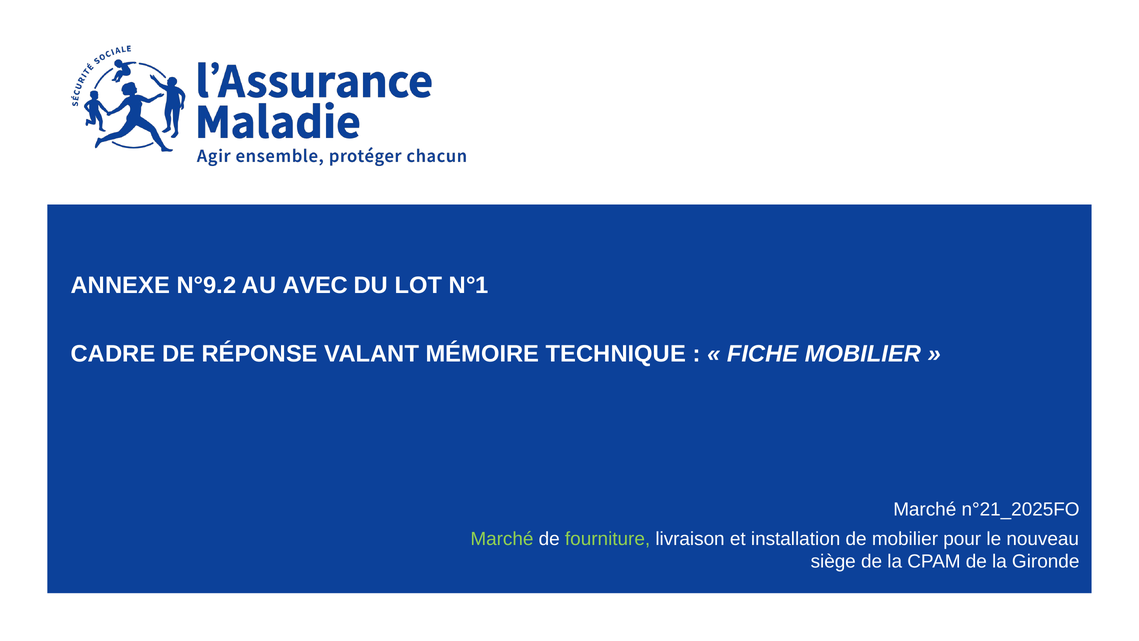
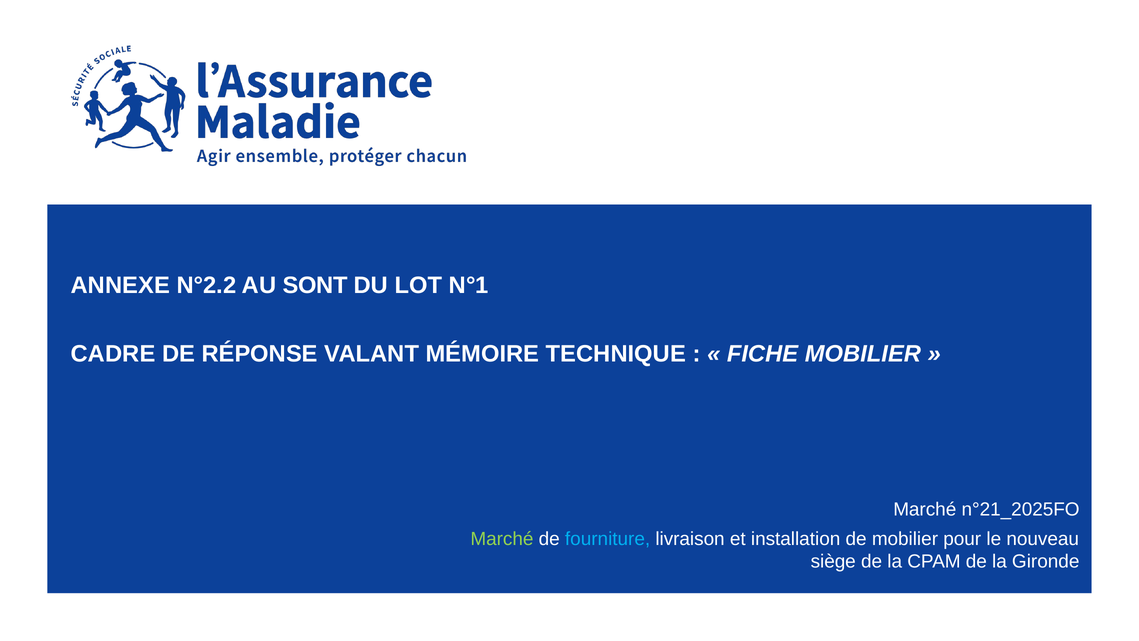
N°9.2: N°9.2 -> N°2.2 (206, 285)
AVEC: AVEC -> SONT (315, 285)
fourniture colour: light green -> light blue (608, 539)
